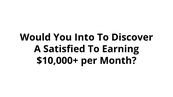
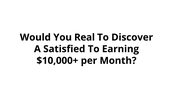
Into: Into -> Real (85, 37)
